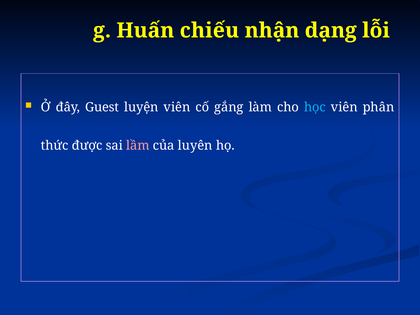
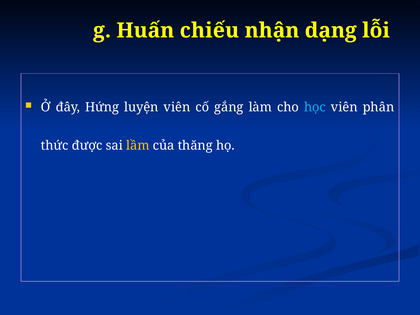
Guest: Guest -> Hứng (102, 107)
lầm colour: pink -> yellow (138, 146)
luyên: luyên -> thăng (195, 146)
